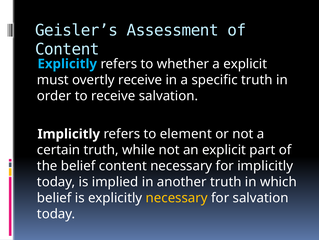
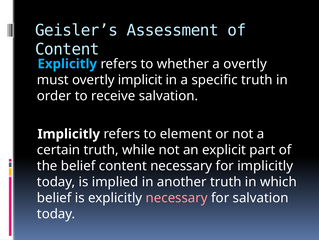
a explicit: explicit -> overtly (245, 64)
overtly receive: receive -> implicit (140, 80)
necessary colour: yellow -> pink (177, 197)
